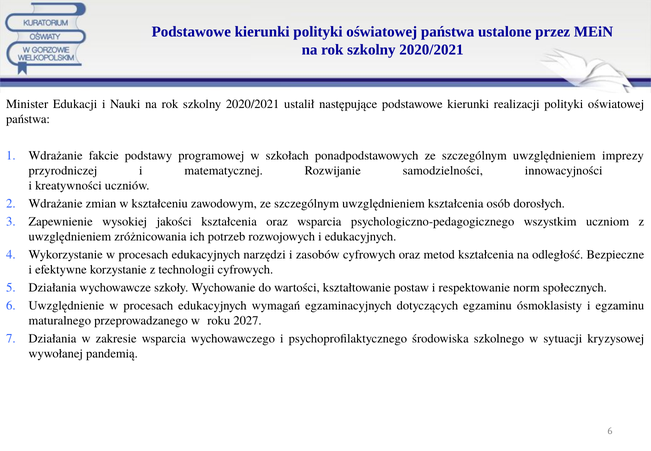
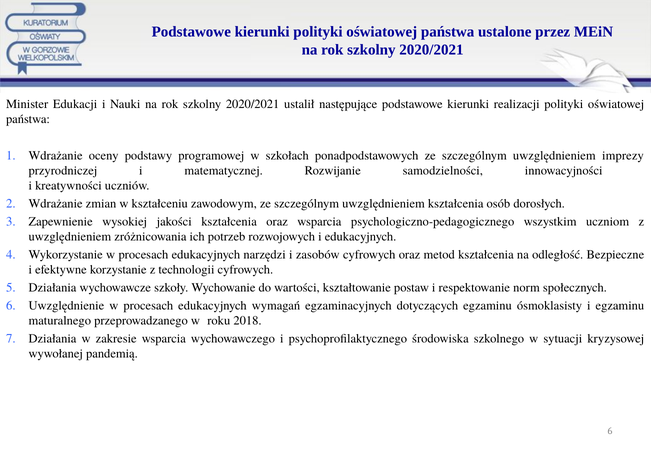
fakcie: fakcie -> oceny (104, 155)
2027: 2027 -> 2018 (248, 321)
